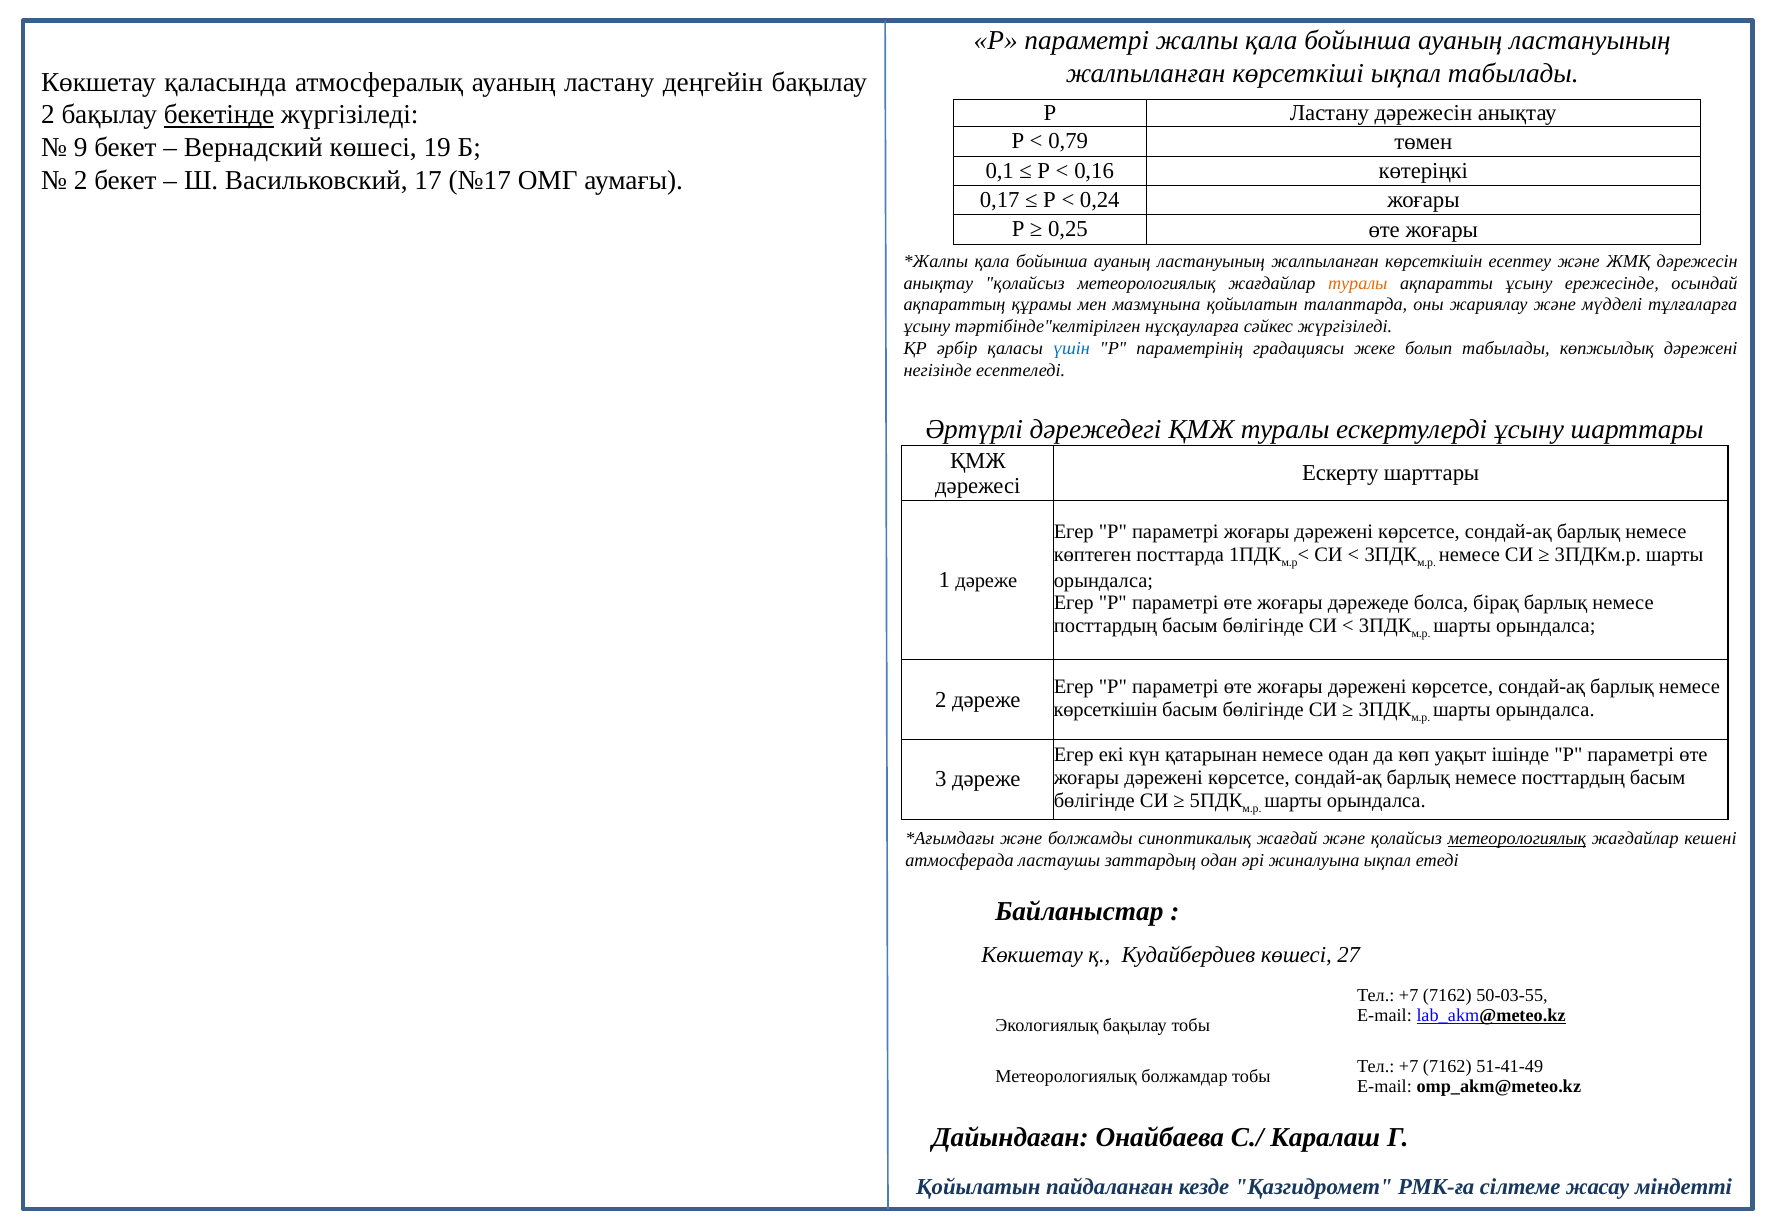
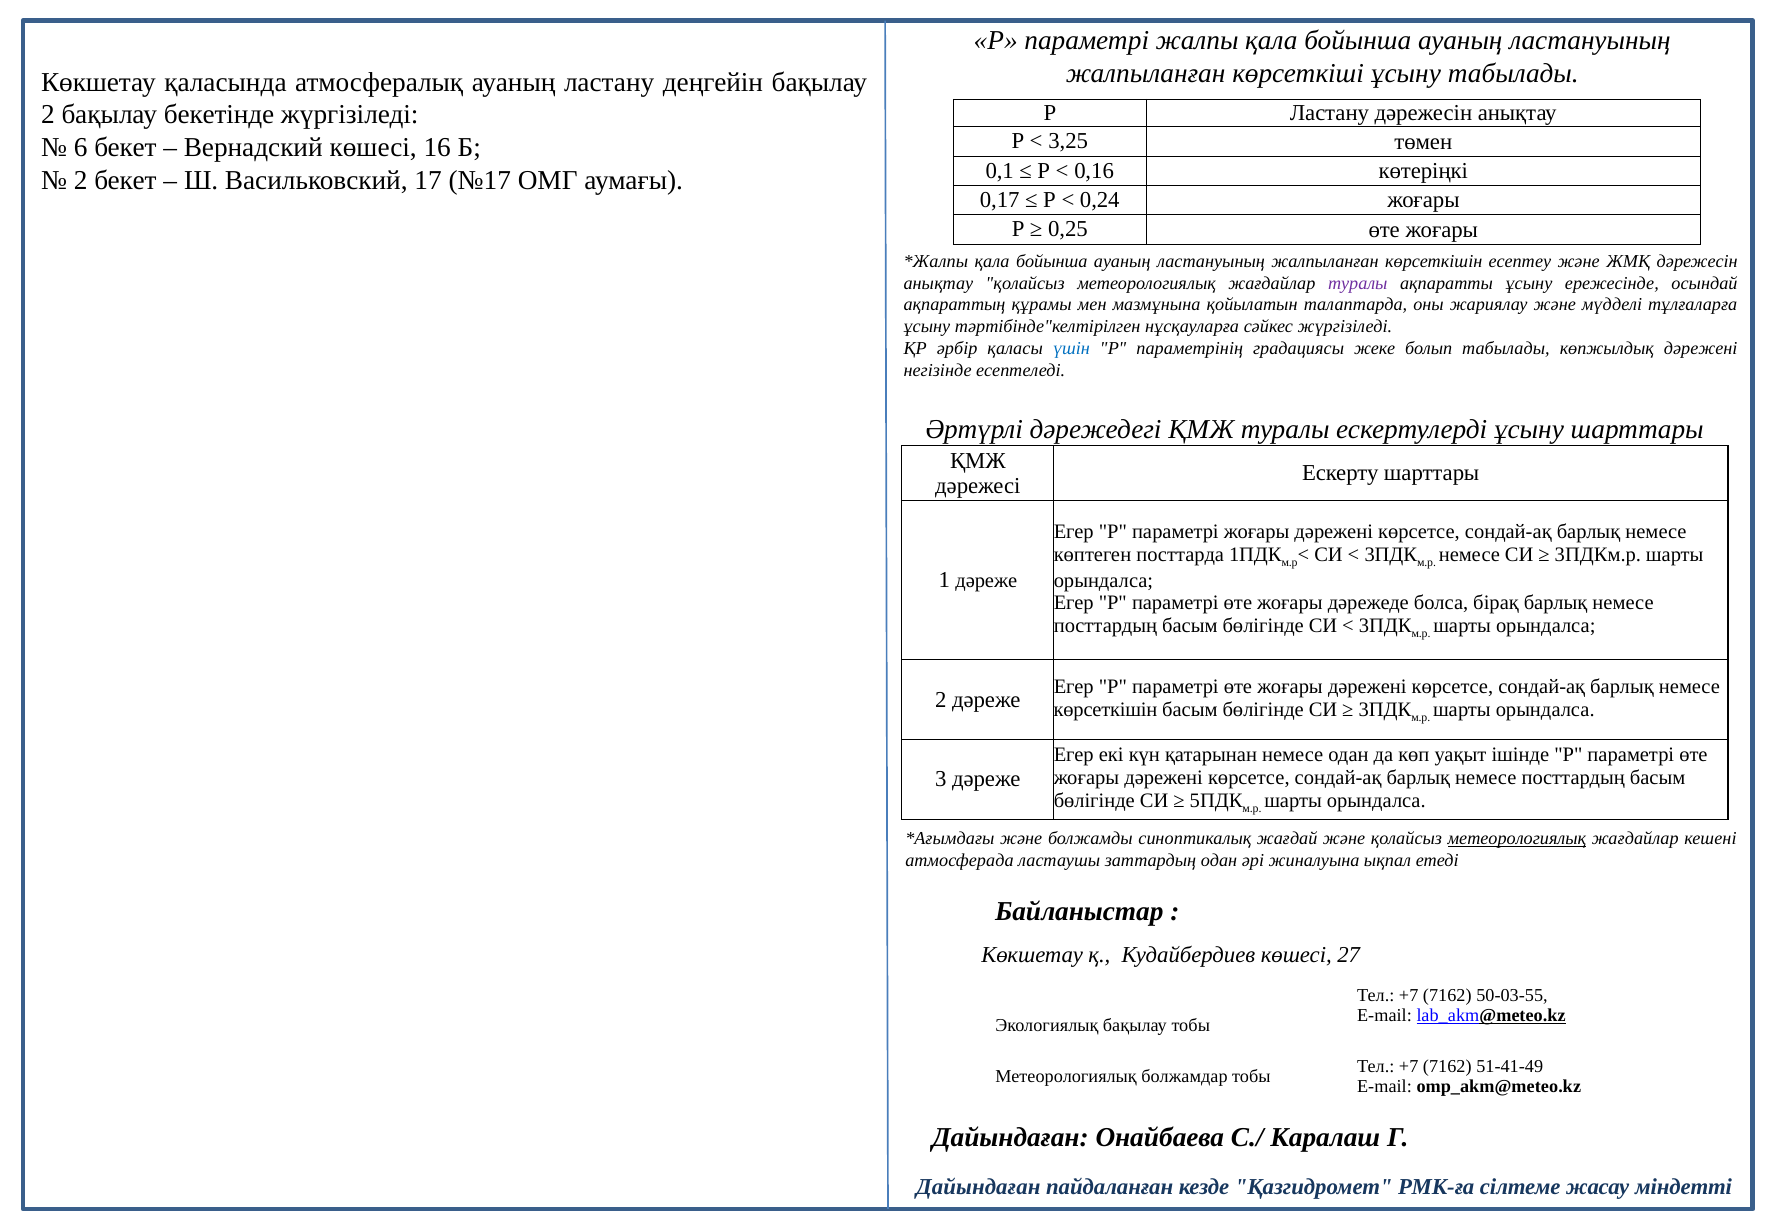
көрсеткіші ықпал: ықпал -> ұсыну (1406, 73)
бекетінде underline: present -> none (219, 115)
0,79: 0,79 -> 3,25 (1068, 141)
9: 9 -> 6 (81, 148)
19: 19 -> 16 (437, 148)
туралы colour: orange -> purple (1358, 283)
Қойылатын: Қойылатын -> Дайындаған (978, 1186)
